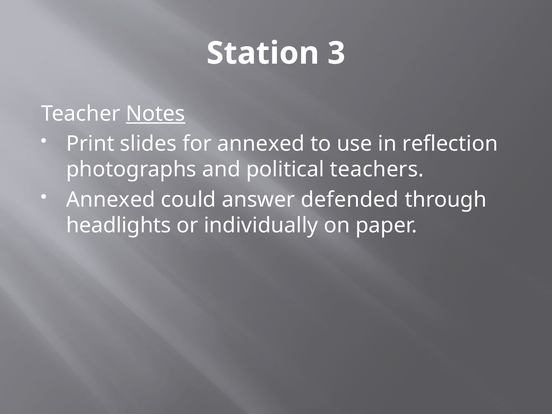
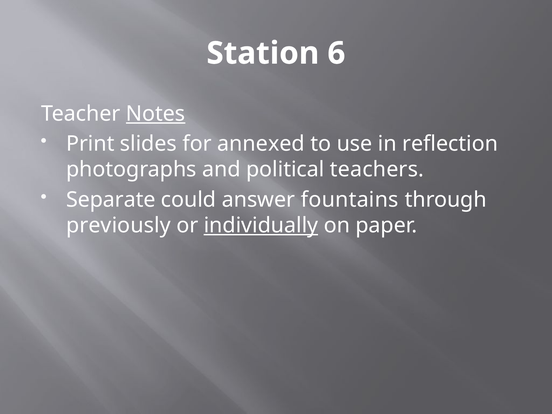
3: 3 -> 6 (336, 53)
Annexed: Annexed -> Separate (111, 200)
defended: defended -> fountains (350, 200)
headlights: headlights -> previously (118, 225)
individually underline: none -> present (261, 225)
